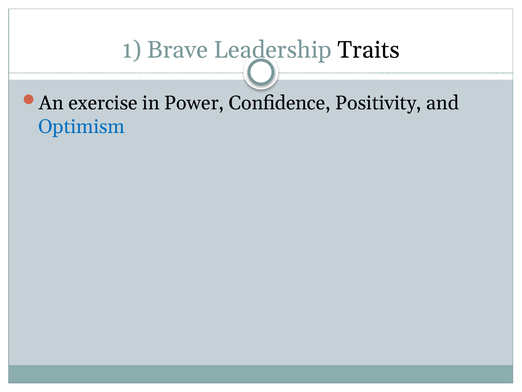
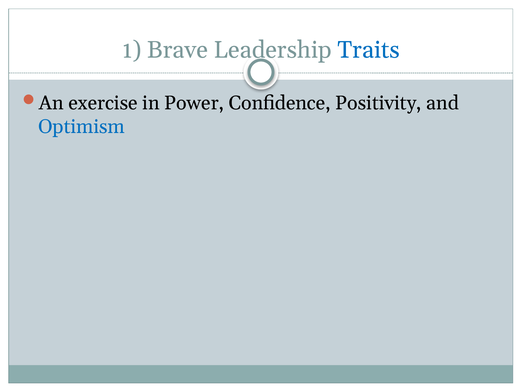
Traits colour: black -> blue (369, 50)
